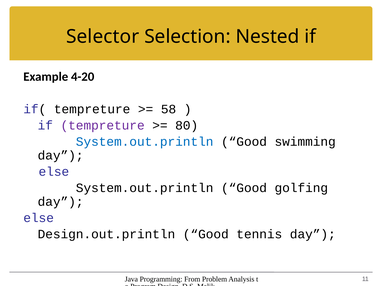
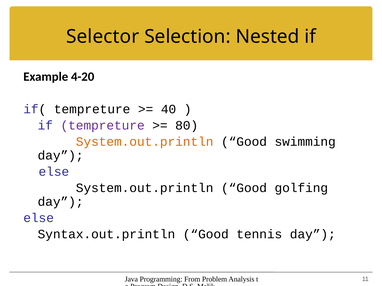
58: 58 -> 40 (169, 109)
System.out.println colour: blue -> orange (145, 142)
Design.out.println: Design.out.println -> Syntax.out.println (106, 235)
